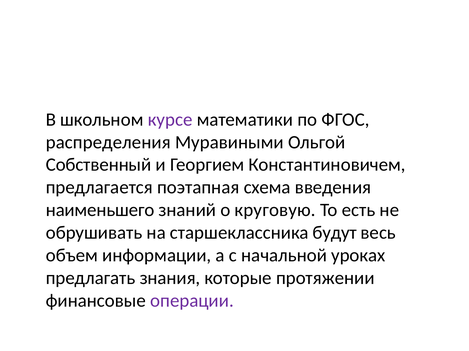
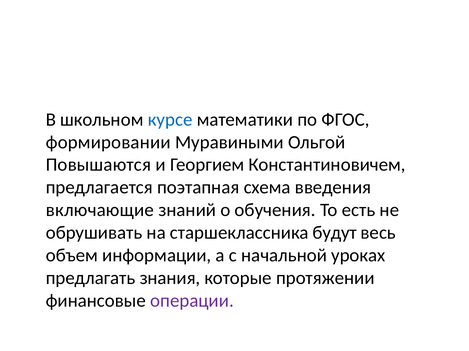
курсе colour: purple -> blue (170, 120)
распределения: распределения -> формировании (108, 142)
Собственный: Собственный -> Повышаются (98, 165)
наименьшего: наименьшего -> включающие (100, 210)
круговую: круговую -> обучения (275, 210)
